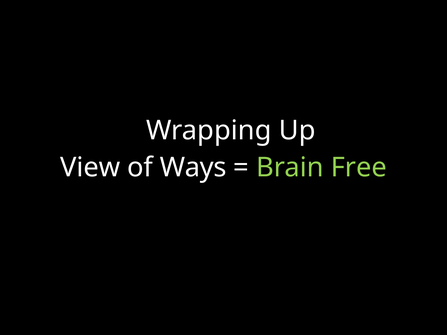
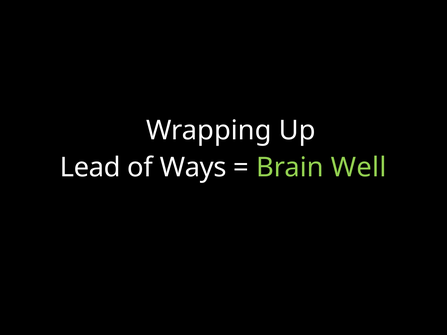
View: View -> Lead (90, 168)
Free: Free -> Well (359, 168)
